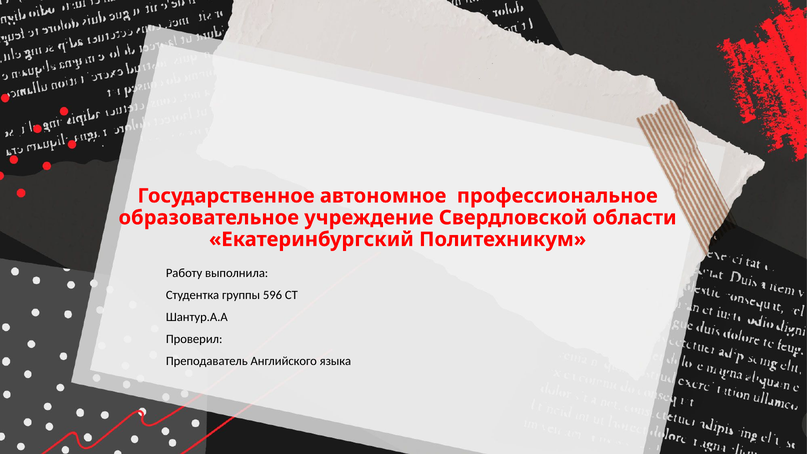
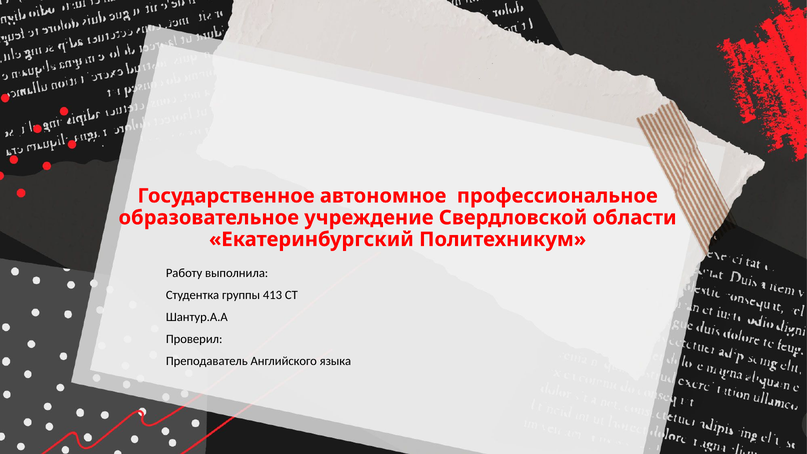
596: 596 -> 413 (273, 295)
